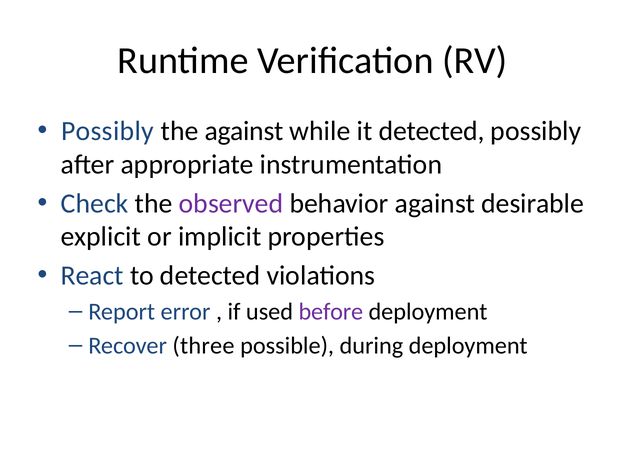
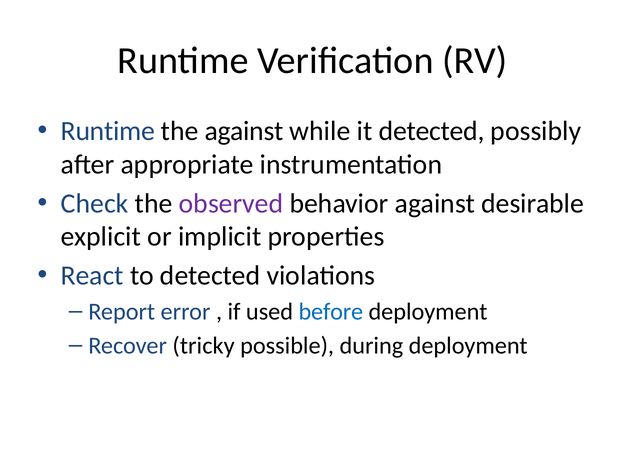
Possibly: Possibly -> Runtime (108, 131)
before colour: purple -> blue (331, 311)
three: three -> tricky (204, 346)
